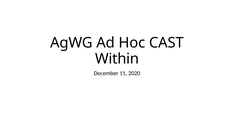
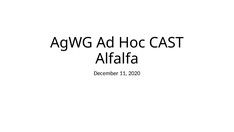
Within: Within -> Alfalfa (117, 58)
